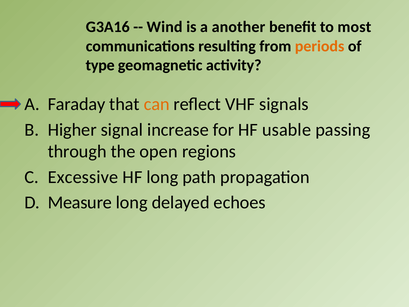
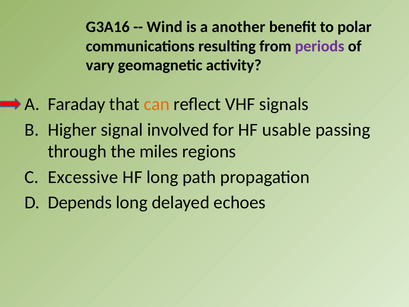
most: most -> polar (354, 27)
periods colour: orange -> purple (320, 46)
type: type -> vary (100, 65)
increase: increase -> involved (178, 130)
open: open -> miles (159, 151)
Measure: Measure -> Depends (80, 202)
